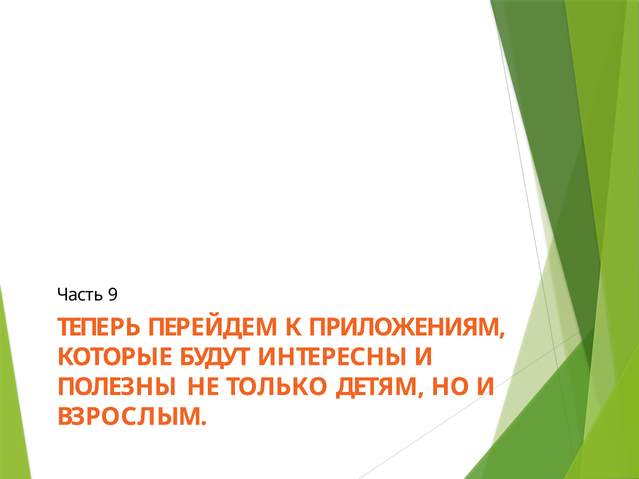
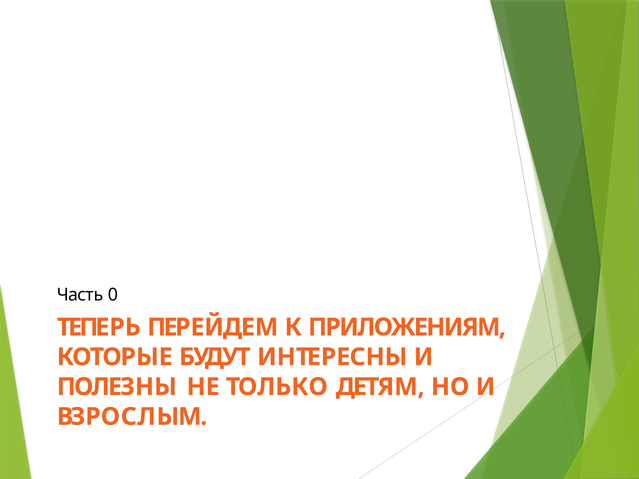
9: 9 -> 0 (113, 295)
